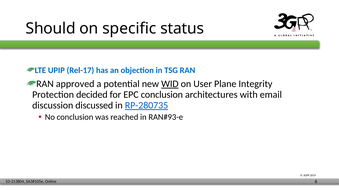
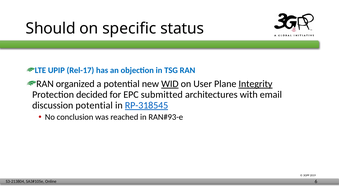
approved: approved -> organized (75, 84)
Integrity underline: none -> present (255, 84)
EPC conclusion: conclusion -> submitted (162, 94)
discussion discussed: discussed -> potential (94, 105)
RP-280735: RP-280735 -> RP-318545 (147, 105)
